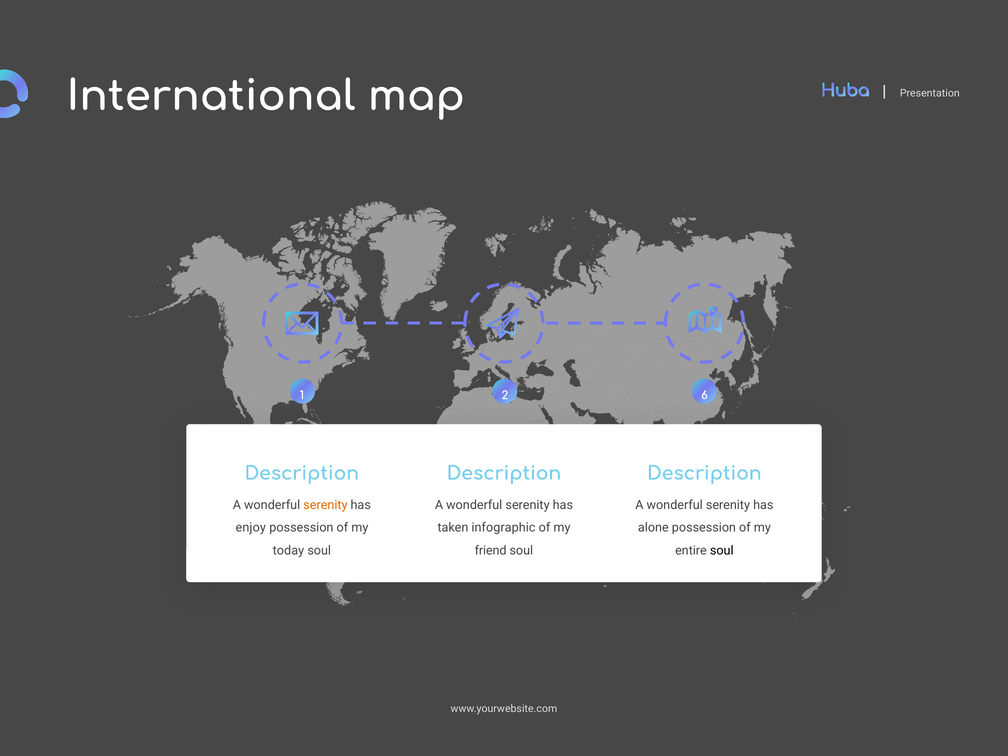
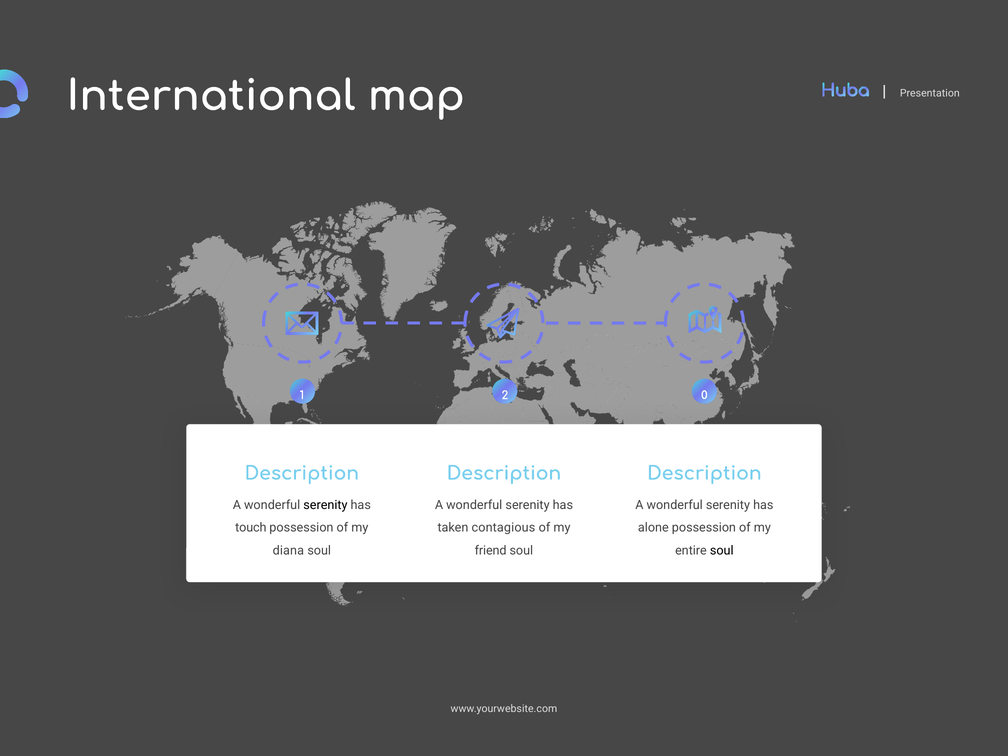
6: 6 -> 0 (704, 395)
serenity colour: orange -> black (325, 505)
enjoy: enjoy -> touch (251, 528)
infographic: infographic -> contagious (503, 528)
today: today -> diana (288, 551)
